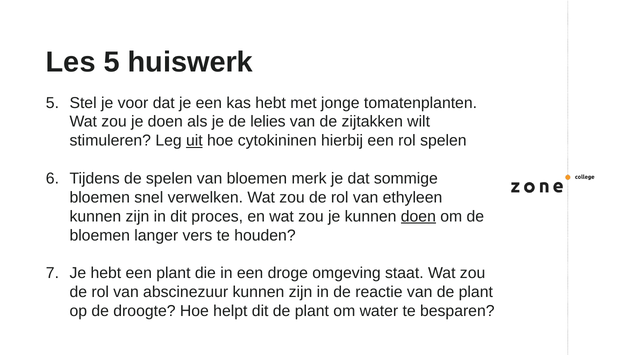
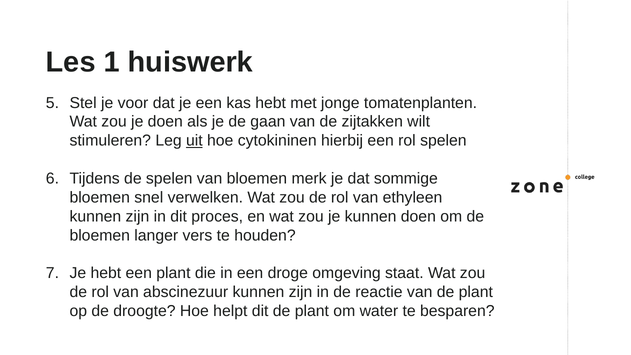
Les 5: 5 -> 1 (112, 62)
lelies: lelies -> gaan (268, 122)
doen underline: present -> none (418, 216)
